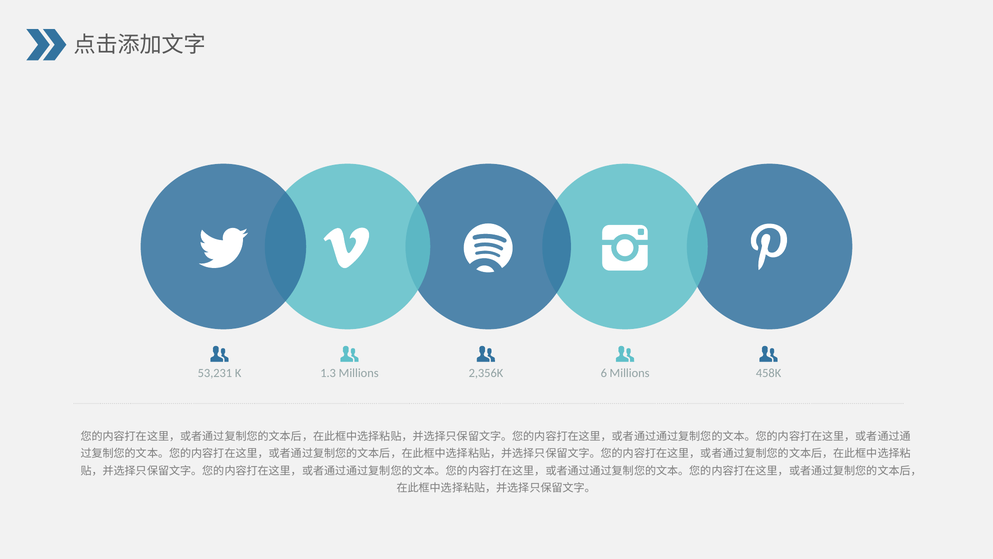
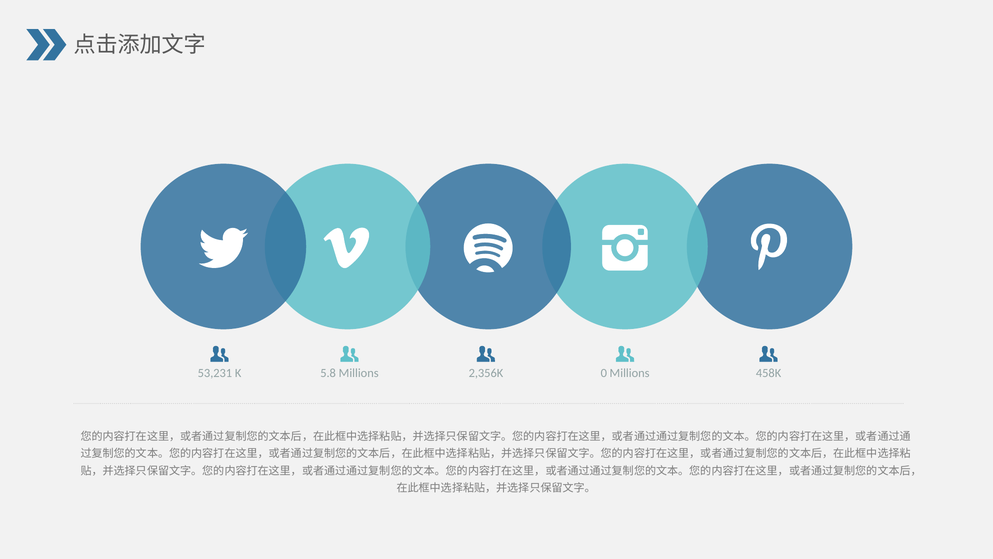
1.3: 1.3 -> 5.8 (328, 373)
6: 6 -> 0 (604, 373)
